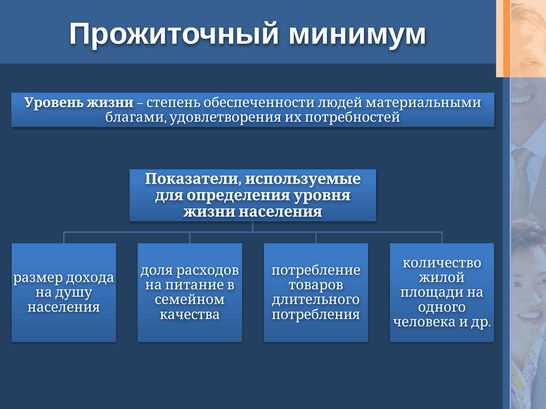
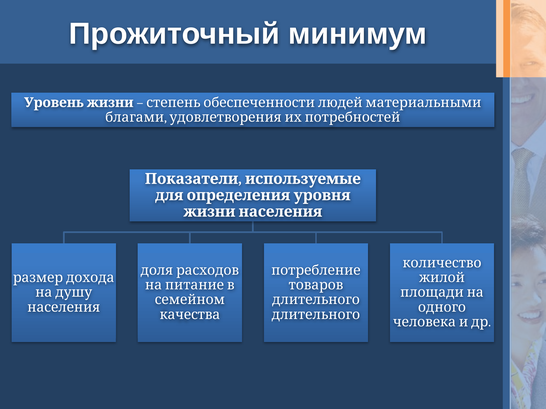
потребления: потребления -> длительного (316, 315)
